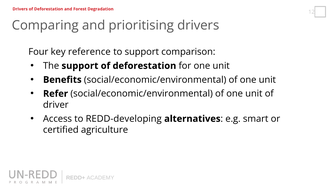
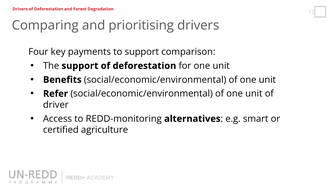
reference: reference -> payments (89, 52)
REDD-developing: REDD-developing -> REDD-monitoring (124, 119)
